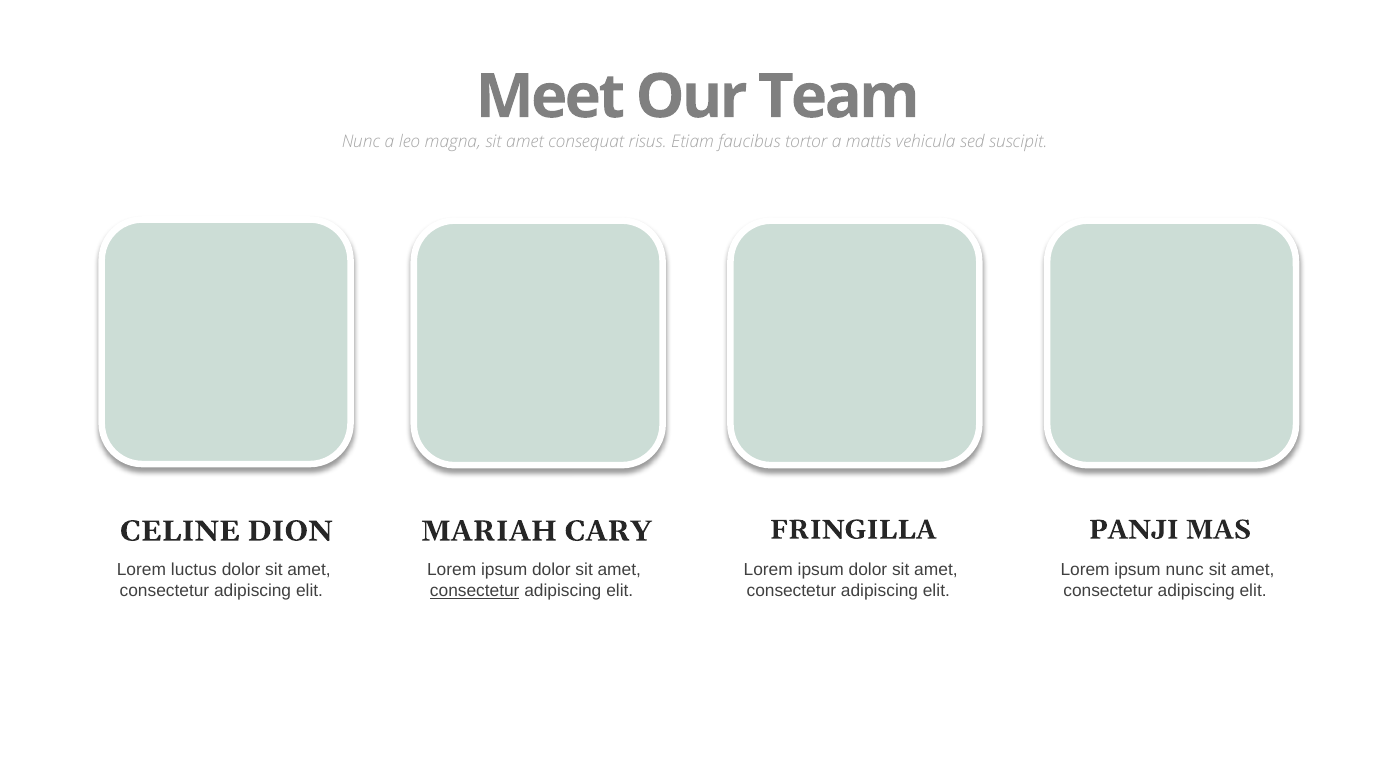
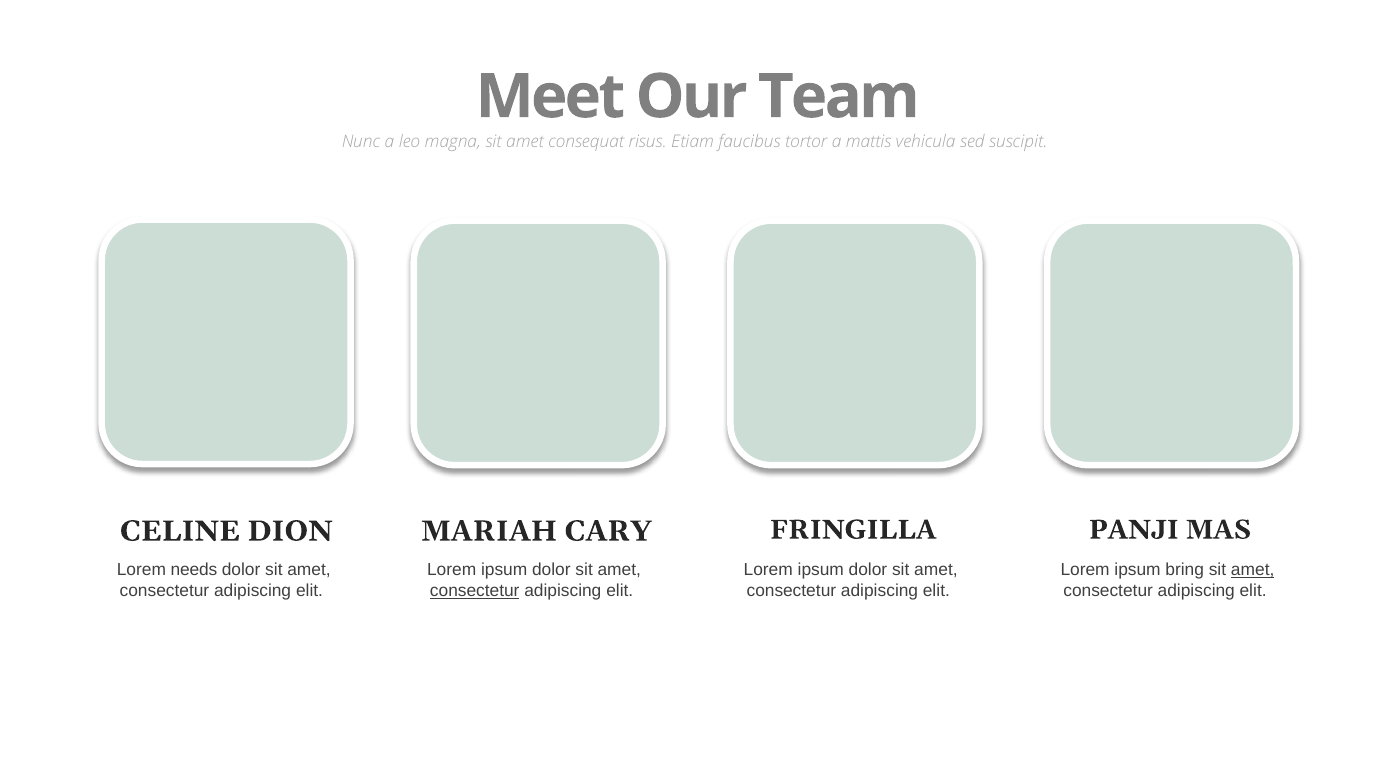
luctus: luctus -> needs (194, 570)
ipsum nunc: nunc -> bring (1185, 570)
amet underline: none -> present (1253, 570)
